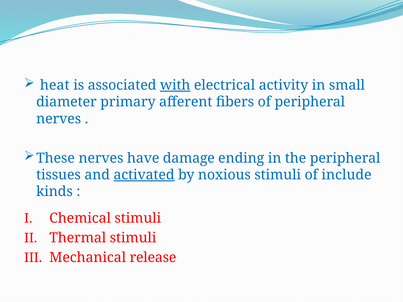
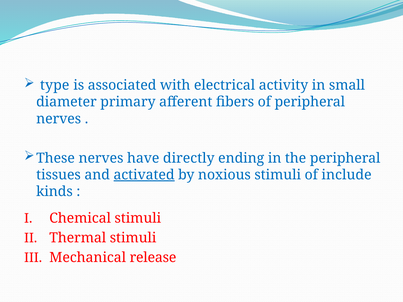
heat: heat -> type (55, 85)
with underline: present -> none (175, 85)
damage: damage -> directly (189, 158)
